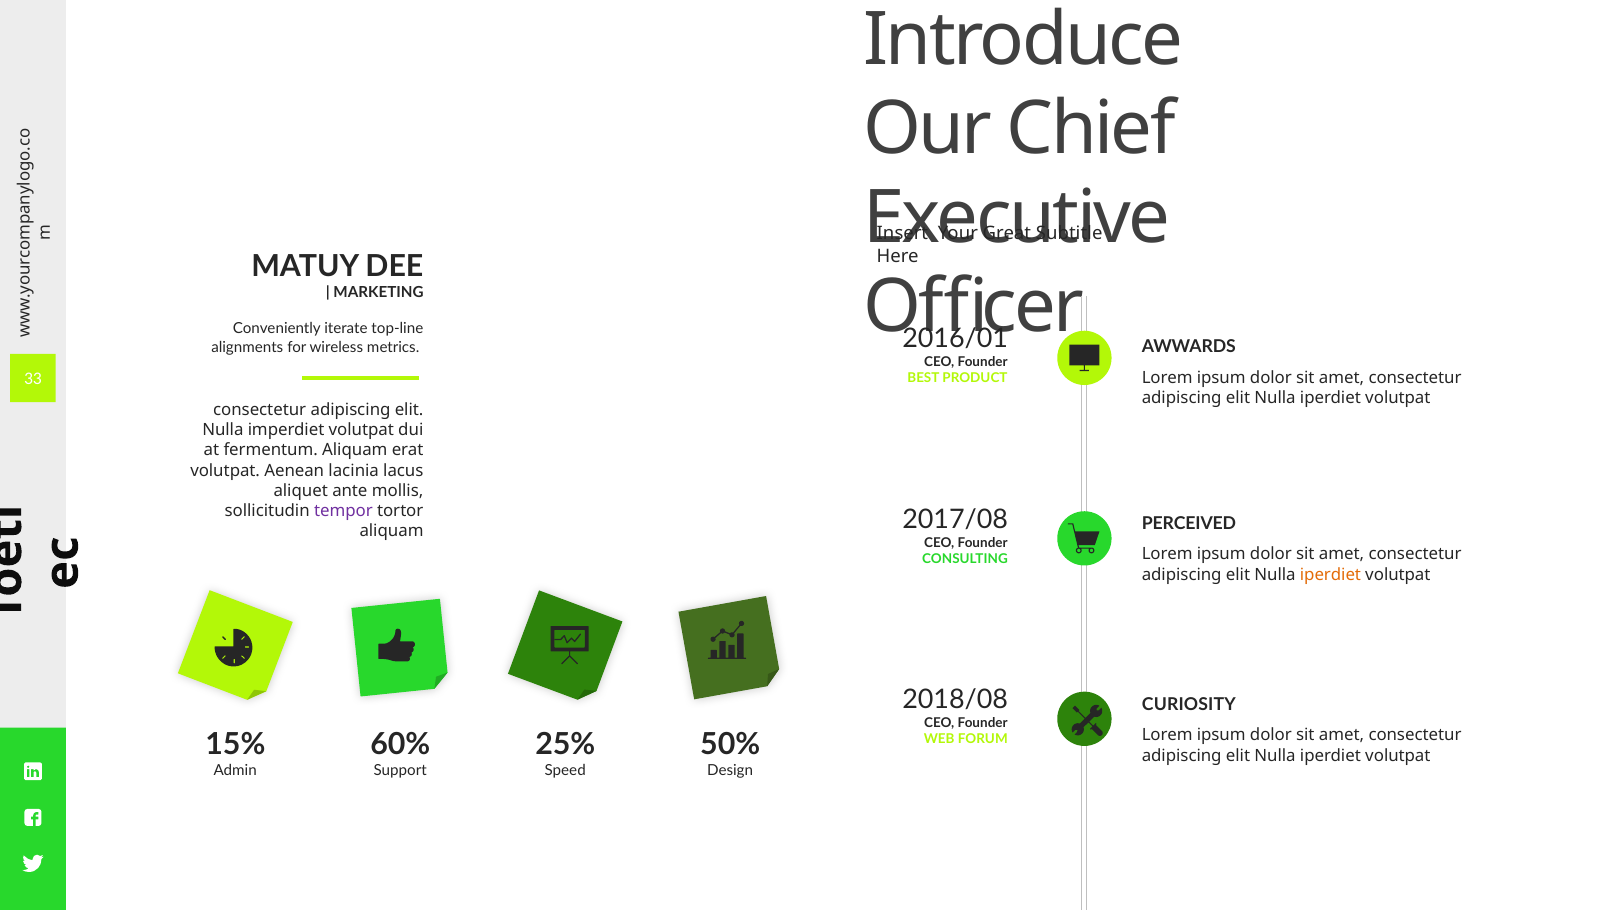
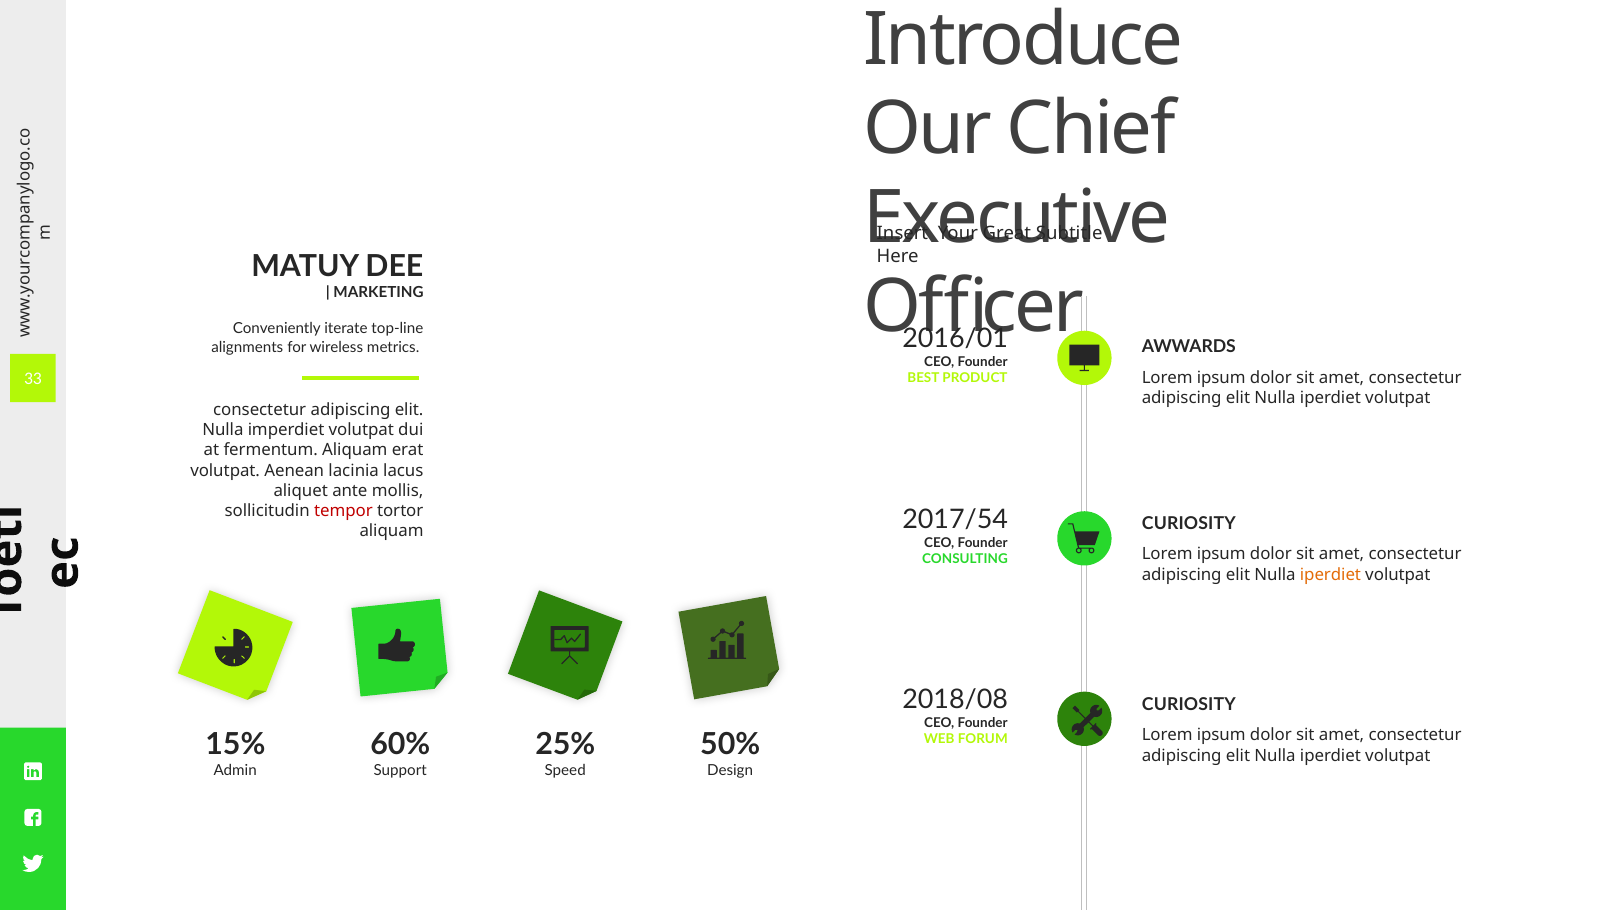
tempor colour: purple -> red (343, 511)
2017/08: 2017/08 -> 2017/54 (955, 519)
PERCEIVED: PERCEIVED -> CURIOSITY (1189, 523)
